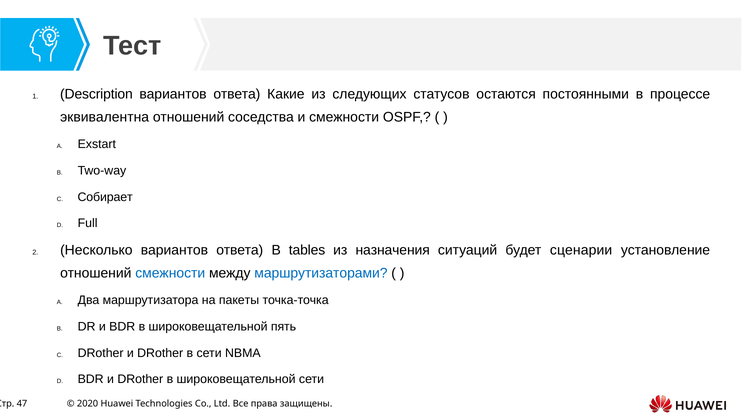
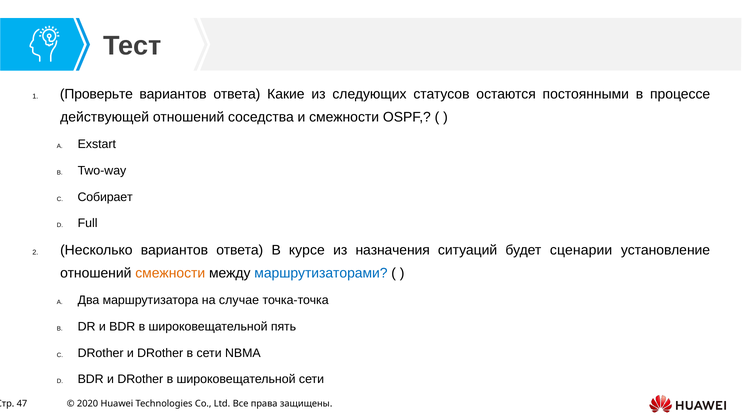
Description: Description -> Проверьте (96, 94)
эквивалентна: эквивалентна -> действующей (105, 117)
tables: tables -> курсе (307, 250)
смежности colour: blue -> orange (170, 274)
пакеты: пакеты -> случае (239, 301)
